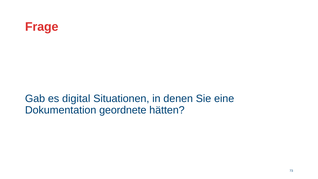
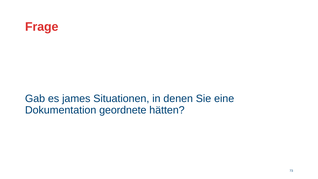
digital: digital -> james (76, 99)
